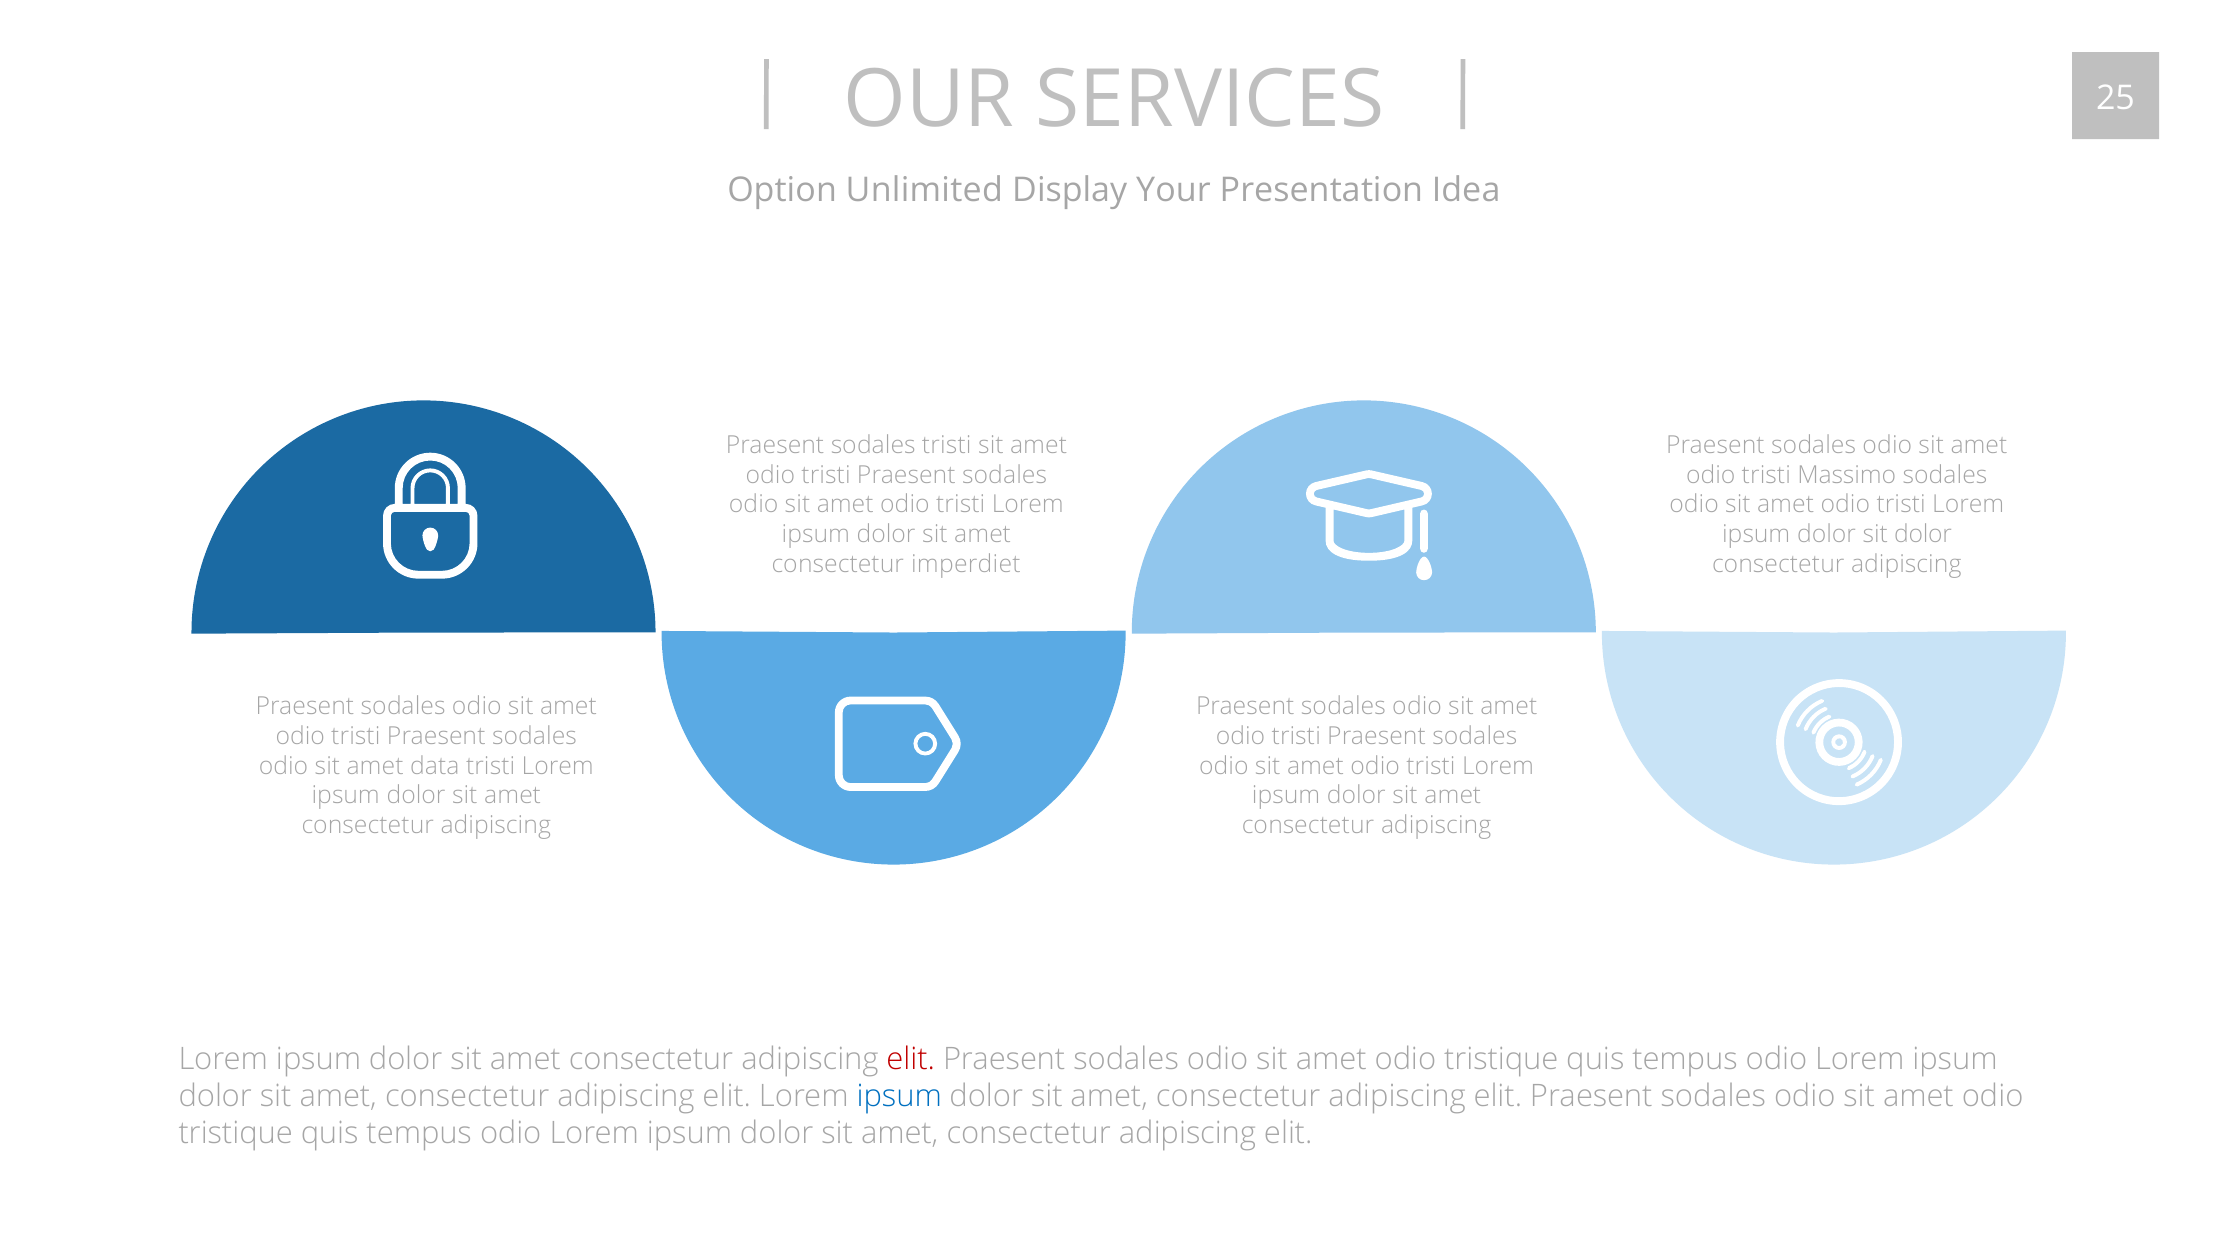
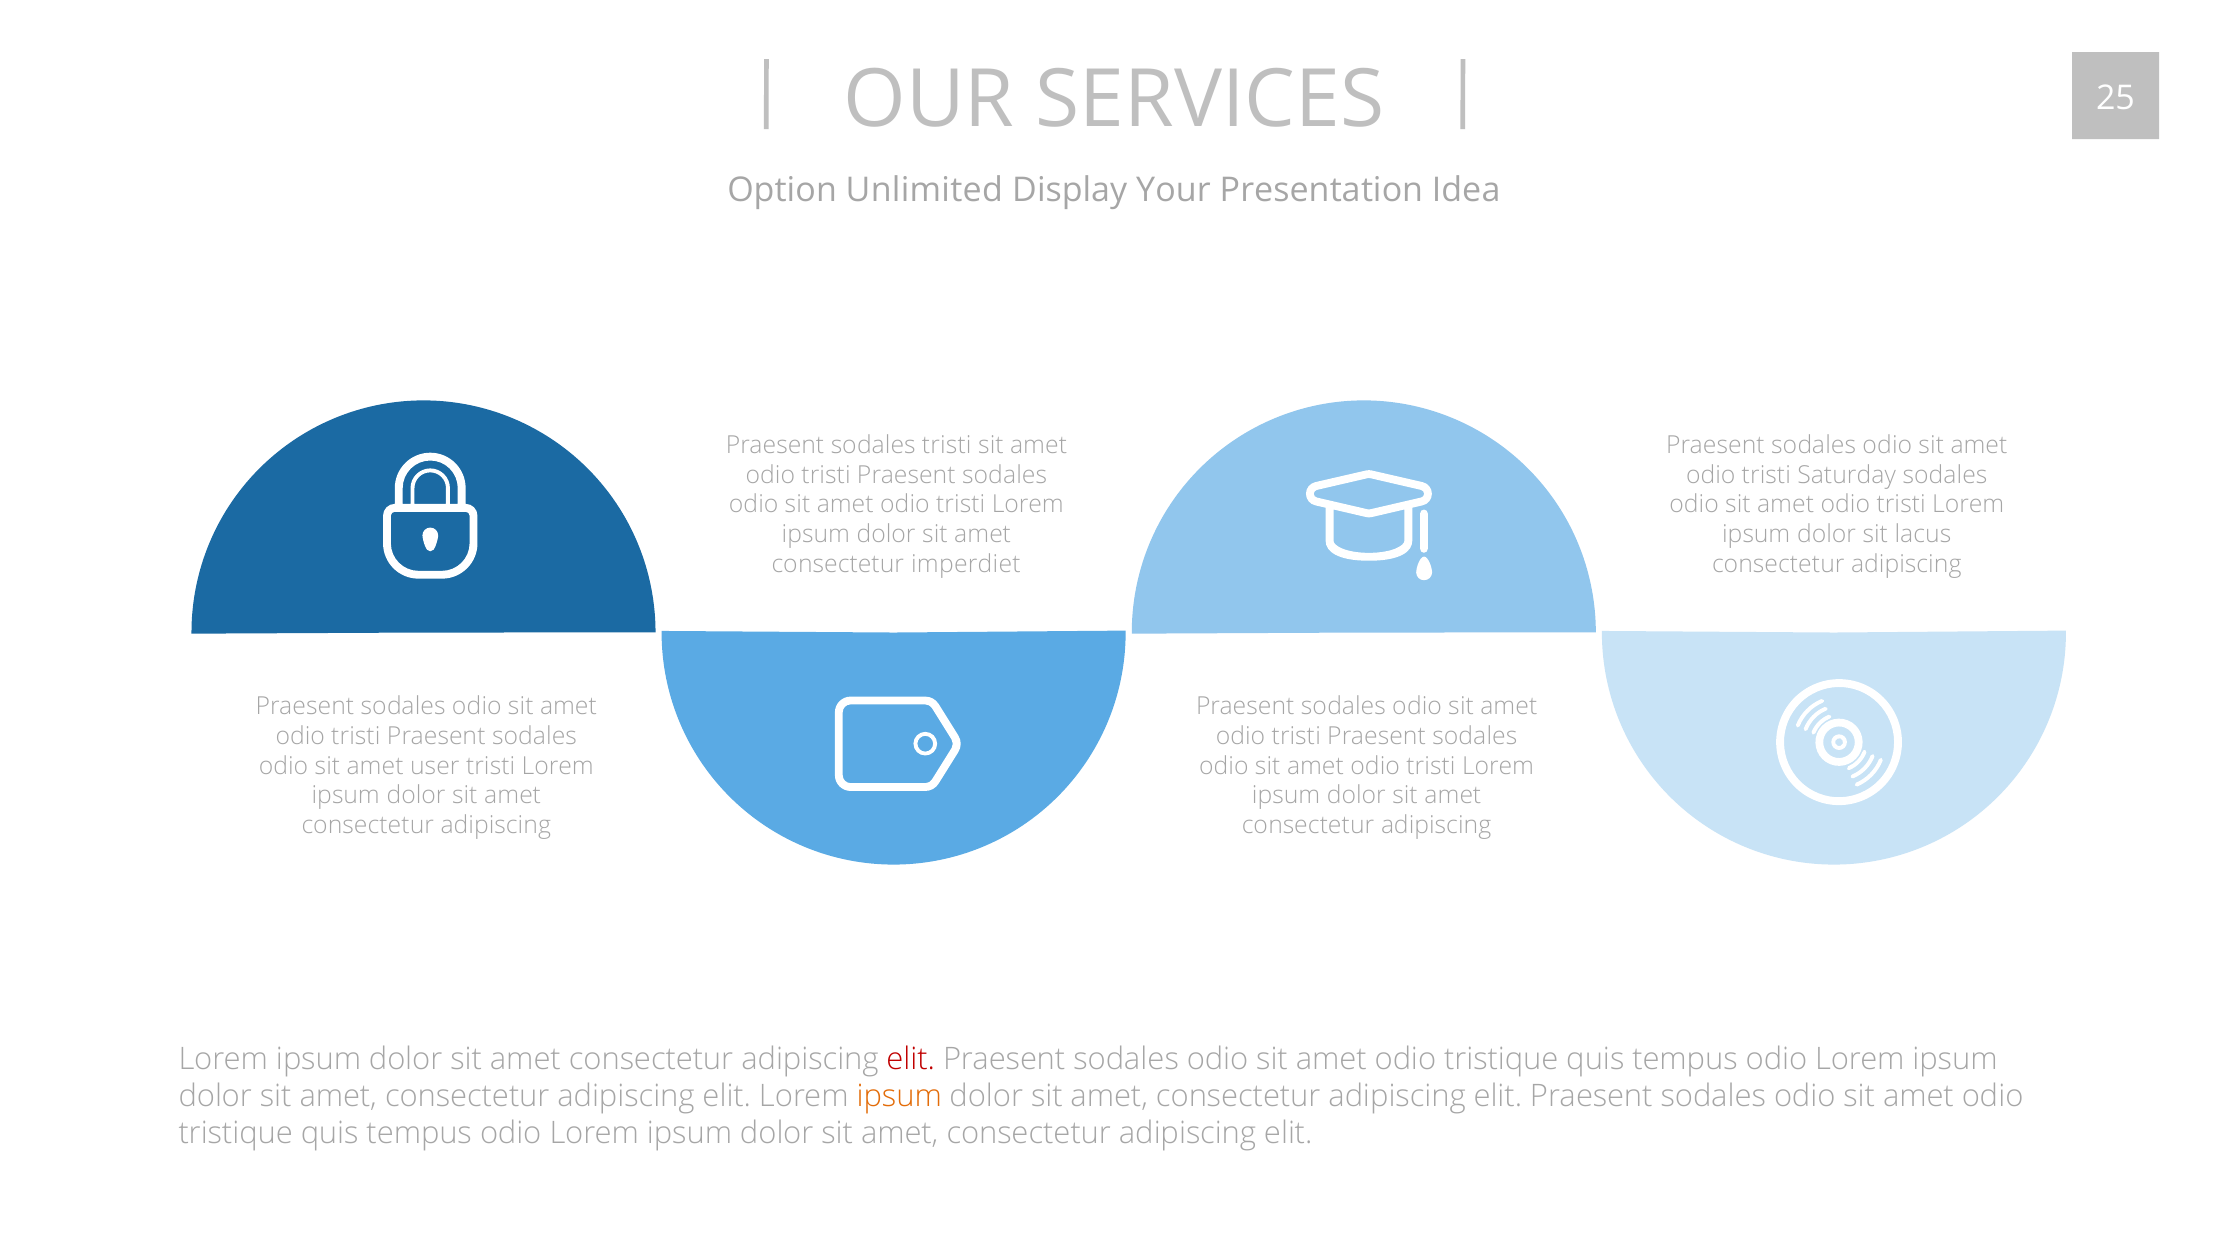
Massimo: Massimo -> Saturday (1847, 475)
sit dolor: dolor -> lacus (1923, 534)
data: data -> user (435, 766)
ipsum colour: blue -> orange (899, 1096)
